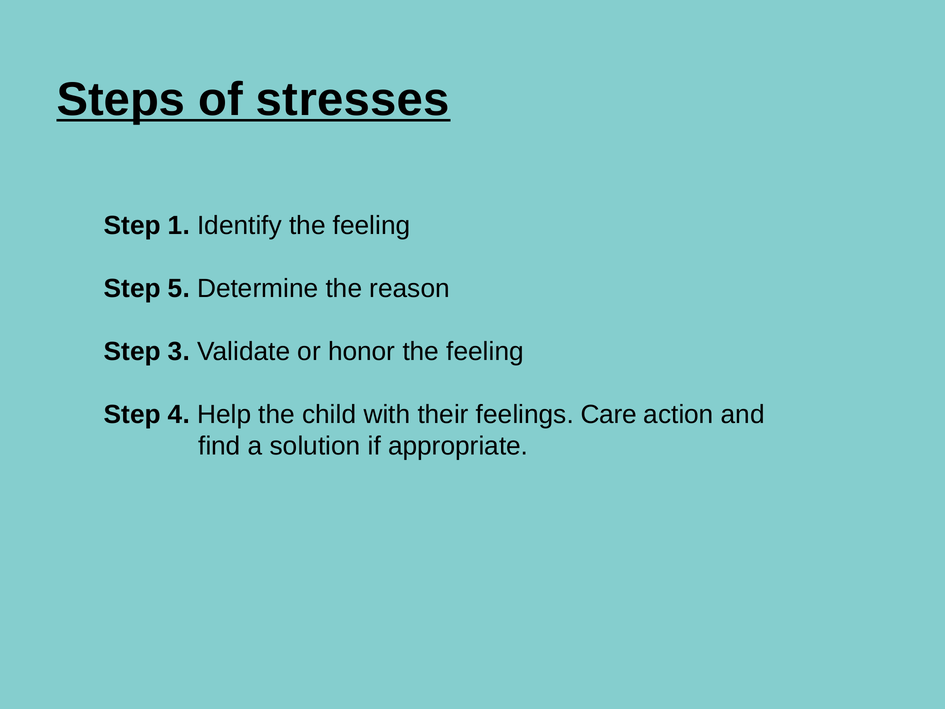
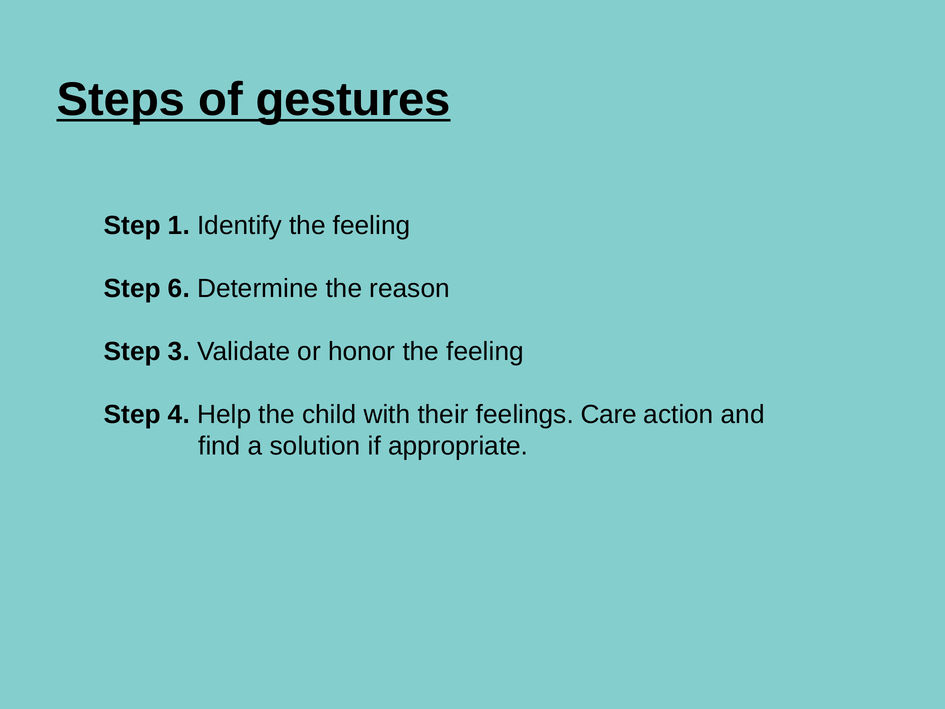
stresses: stresses -> gestures (353, 99)
5: 5 -> 6 (179, 288)
